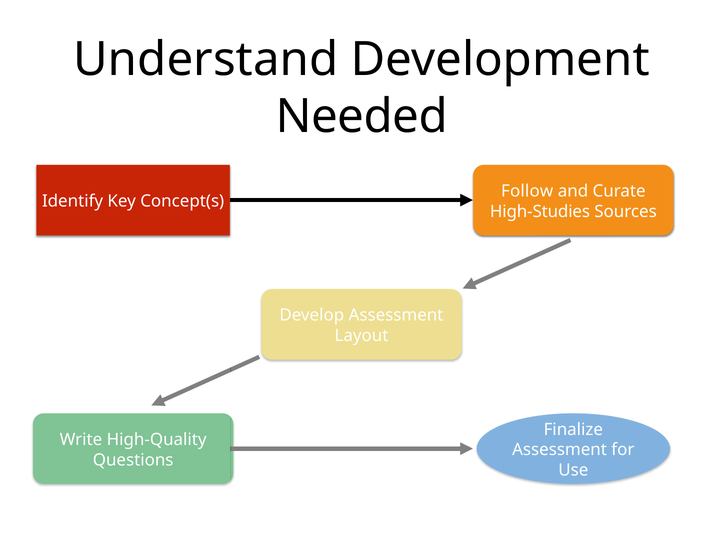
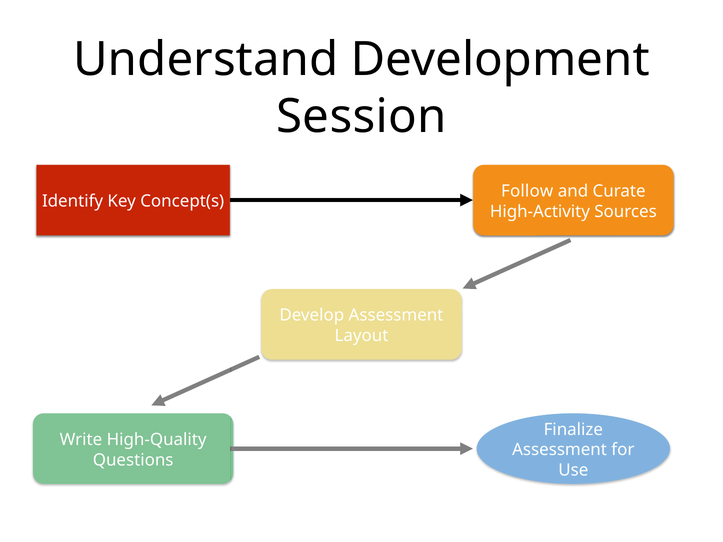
Needed: Needed -> Session (361, 117)
High-Studies: High-Studies -> High-Activity (540, 212)
